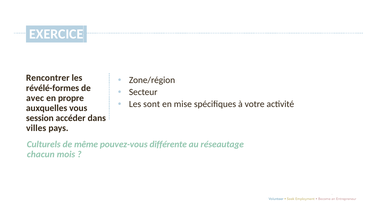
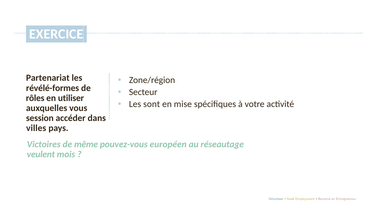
Rencontrer: Rencontrer -> Partenariat (48, 78)
avec: avec -> rôles (35, 98)
propre: propre -> utiliser (71, 98)
Culturels: Culturels -> Victoires (44, 144)
différente: différente -> européen (168, 144)
chacun: chacun -> veulent (41, 154)
